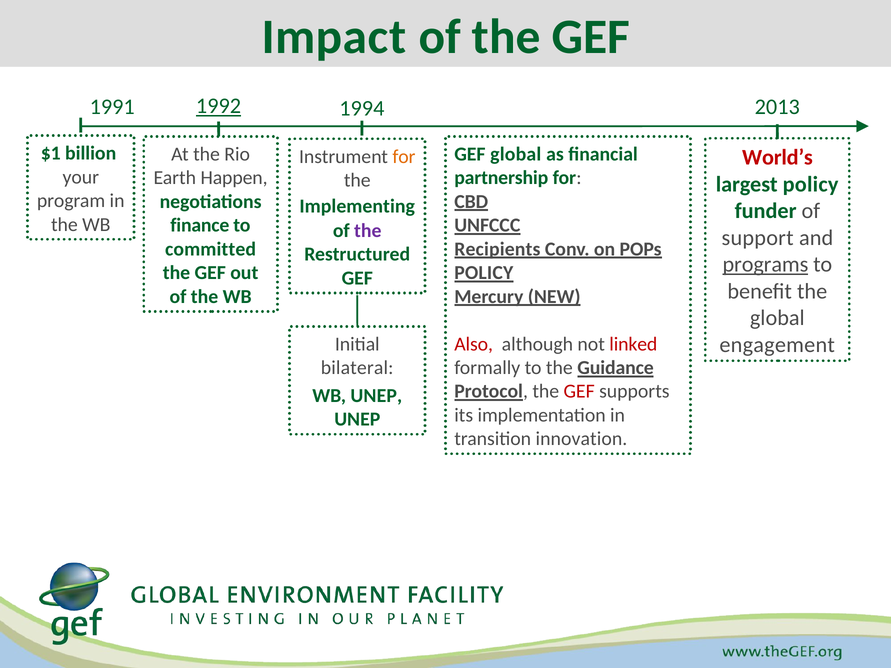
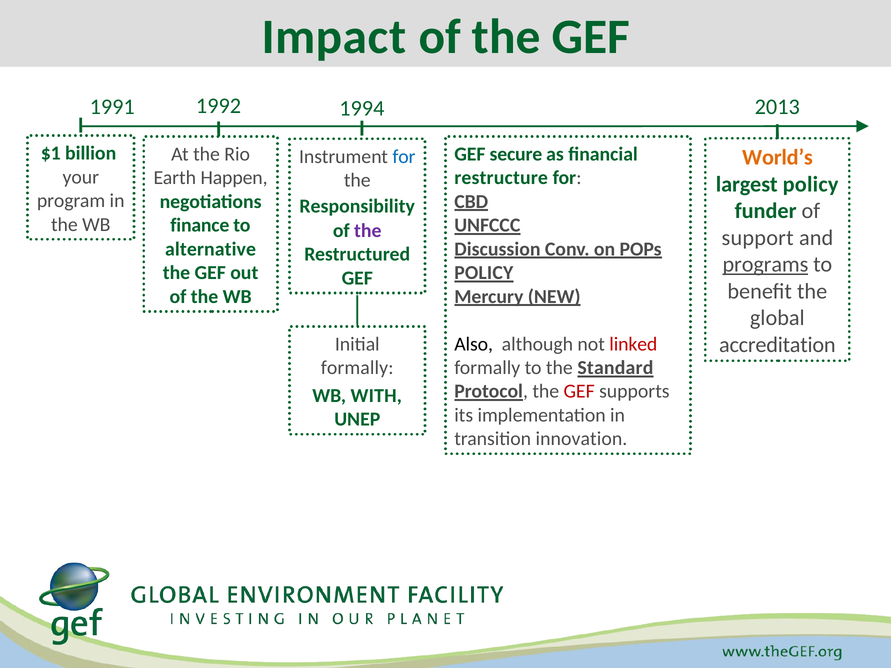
1992 underline: present -> none (219, 106)
GEF global: global -> secure (516, 154)
for colour: orange -> blue (404, 157)
World’s colour: red -> orange (777, 158)
partnership: partnership -> restructure (501, 178)
Implementing: Implementing -> Responsibility (357, 207)
committed: committed -> alternative (211, 249)
Recipients: Recipients -> Discussion (497, 249)
engagement: engagement -> accreditation (777, 345)
Also colour: red -> black (474, 344)
Guidance: Guidance -> Standard (615, 368)
bilateral: bilateral -> formally (357, 368)
WB UNEP: UNEP -> WITH (376, 396)
